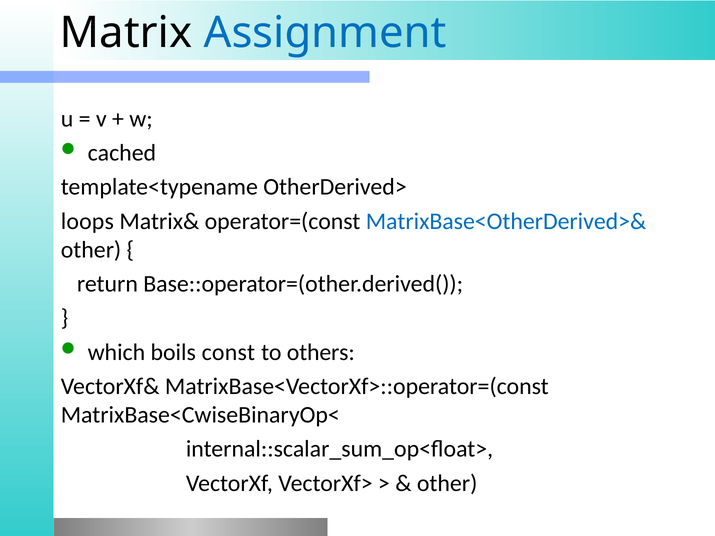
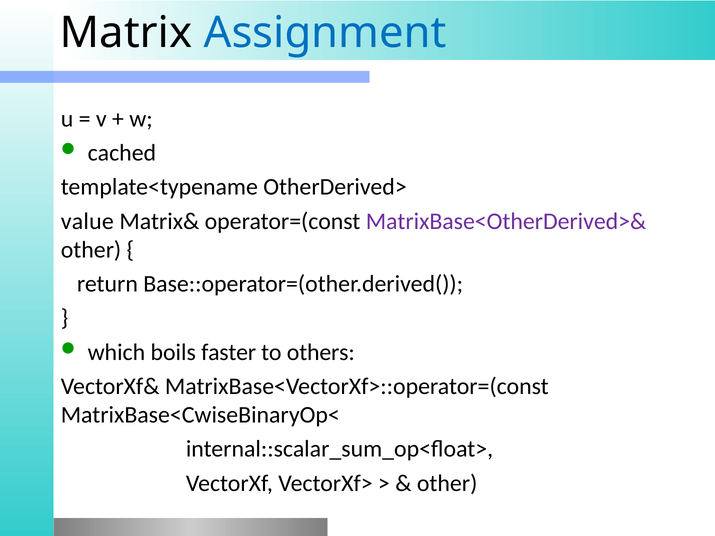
loops: loops -> value (87, 221)
MatrixBase<OtherDerived>& colour: blue -> purple (506, 221)
const: const -> faster (229, 352)
